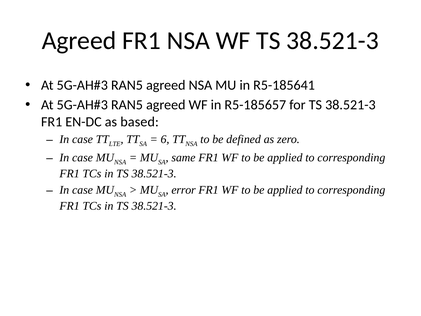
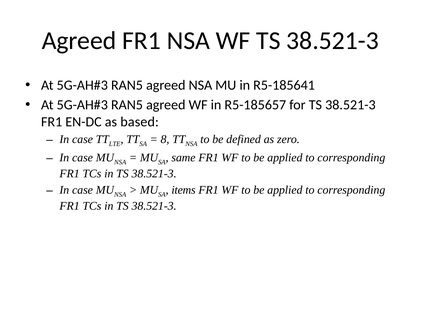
6: 6 -> 8 (165, 139)
error: error -> items (184, 190)
